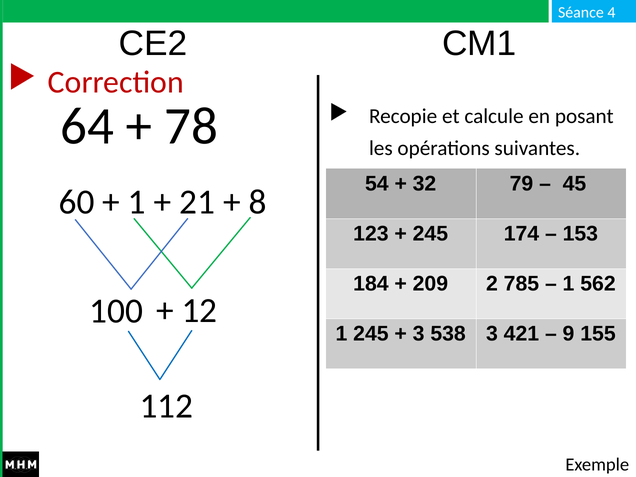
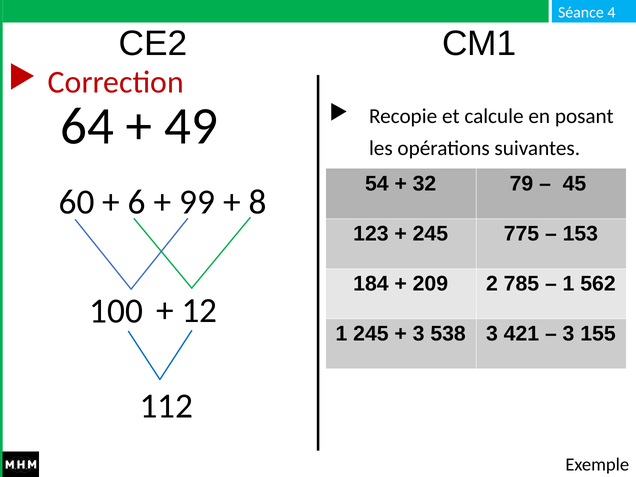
78: 78 -> 49 (191, 126)
1: 1 -> 6 (137, 202)
21: 21 -> 99 (197, 202)
174: 174 -> 775 (521, 234)
9: 9 -> 3 (568, 334)
